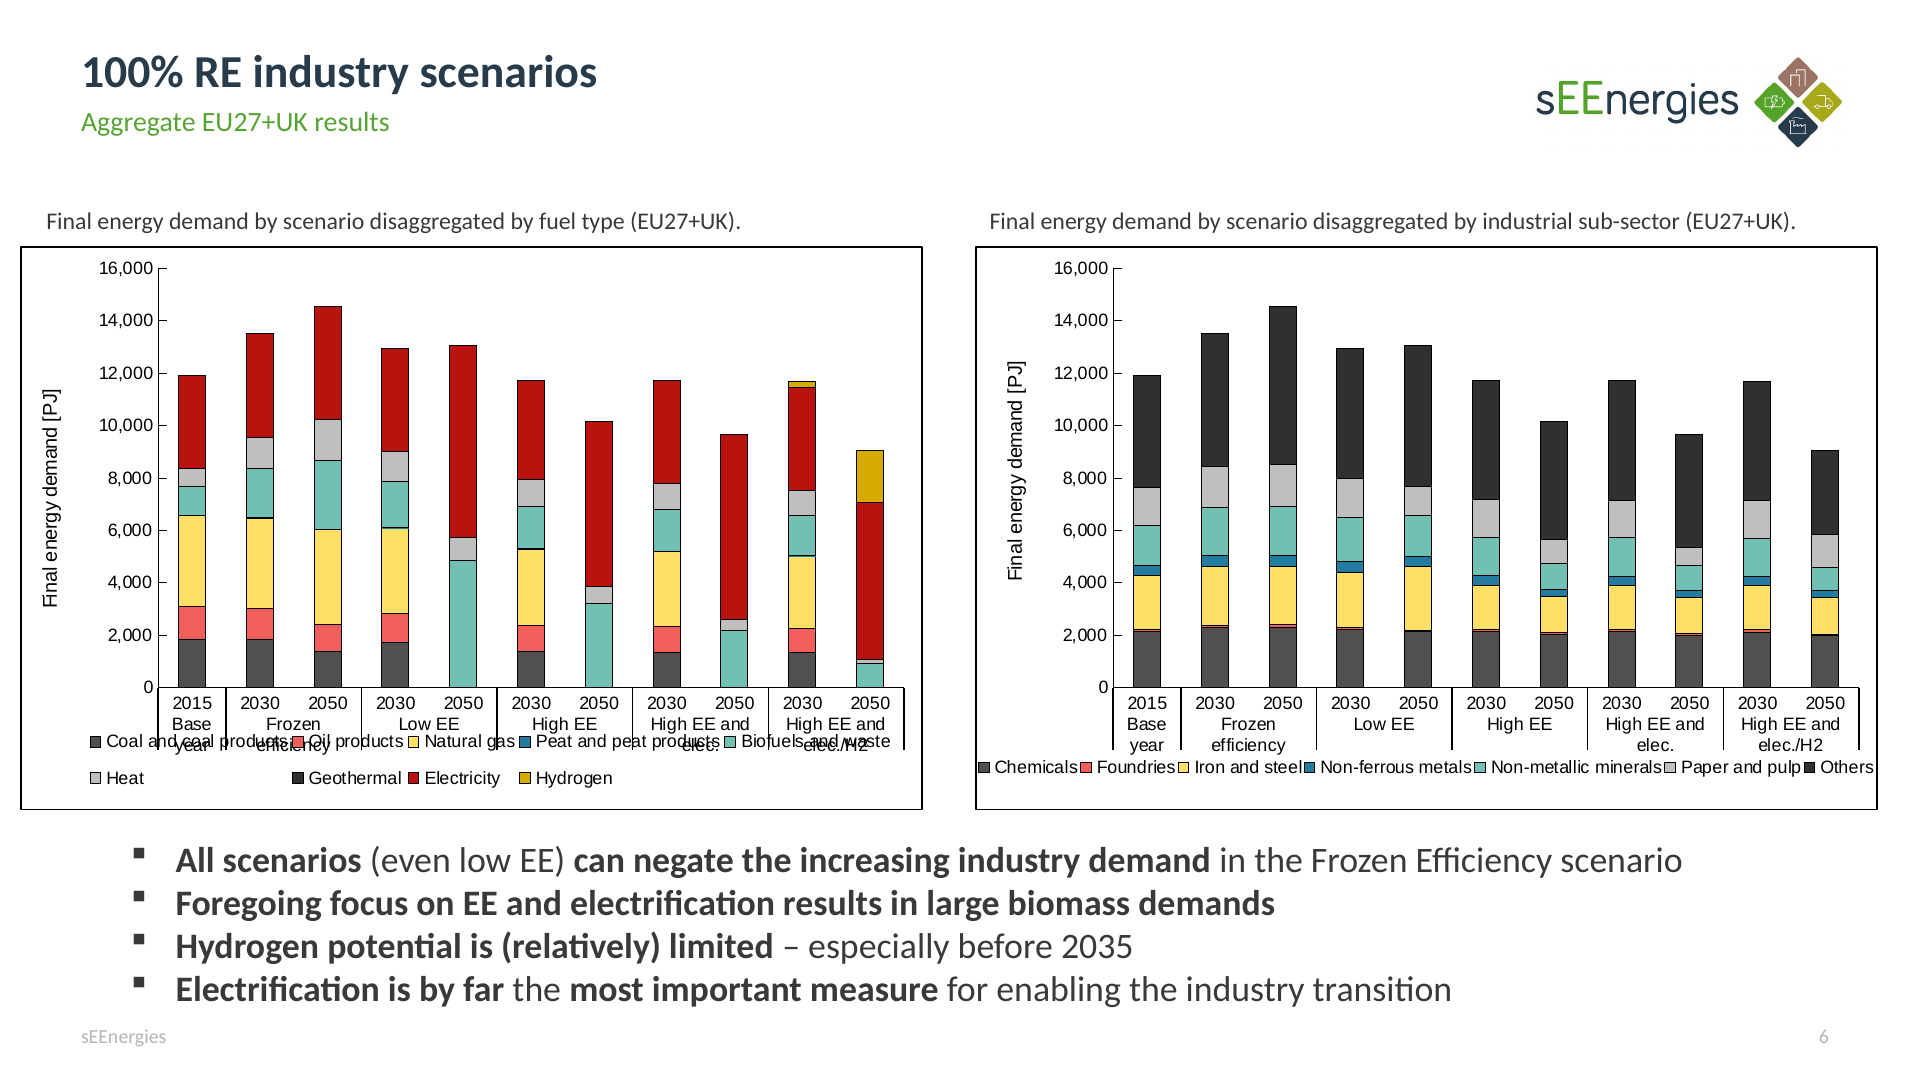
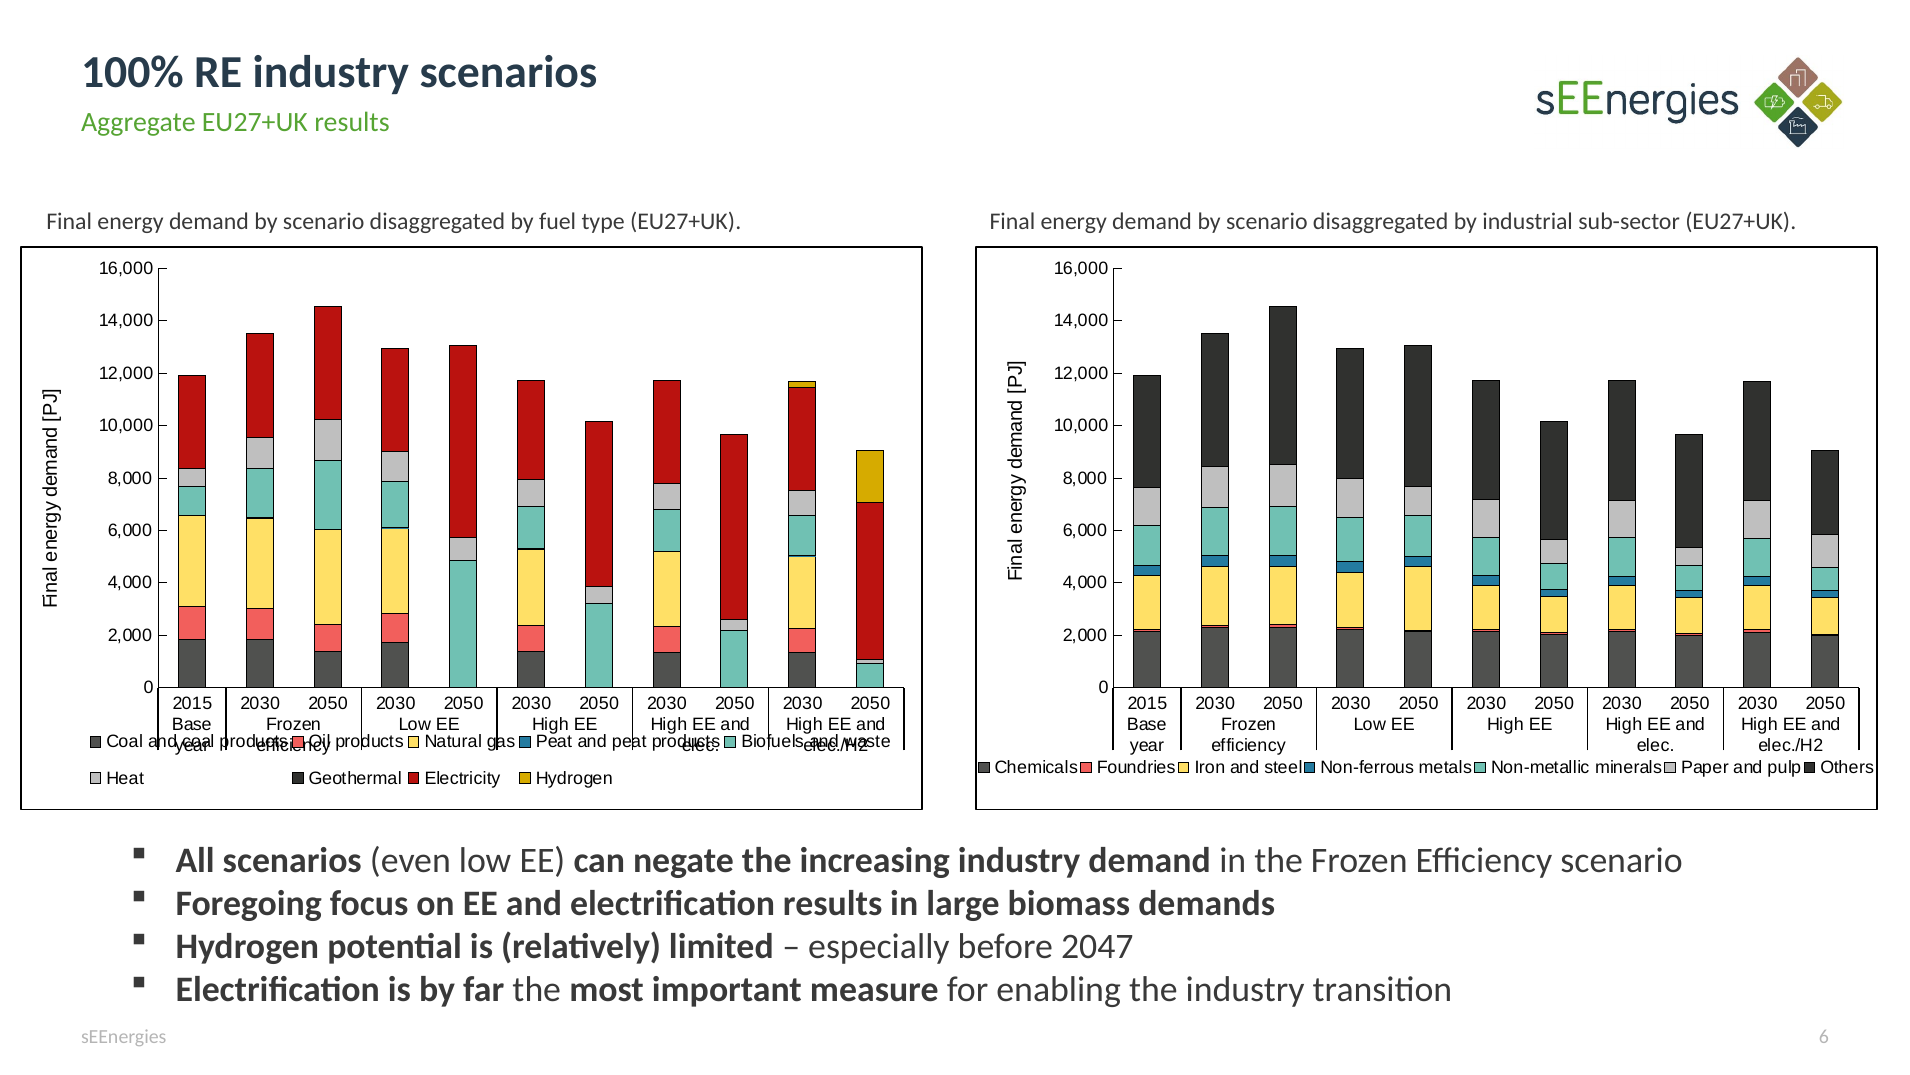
2035: 2035 -> 2047 (1097, 946)
